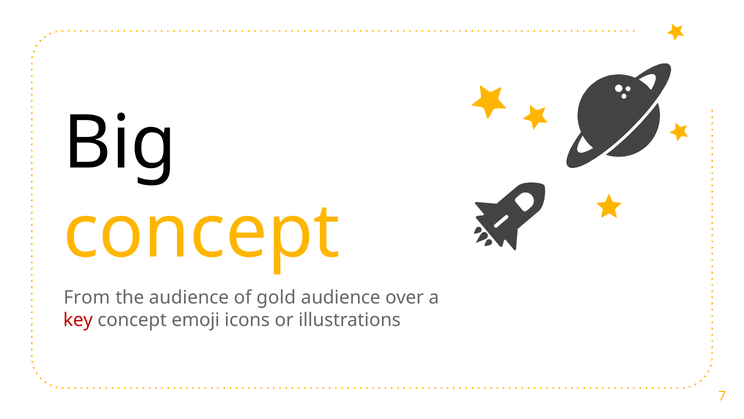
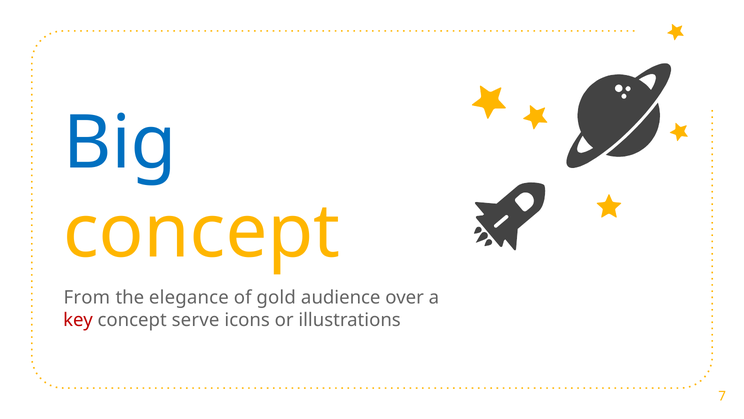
Big colour: black -> blue (120, 143)
the audience: audience -> elegance (189, 297)
emoji: emoji -> serve (196, 320)
